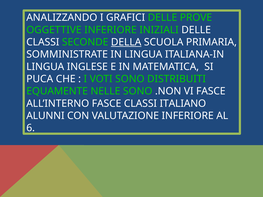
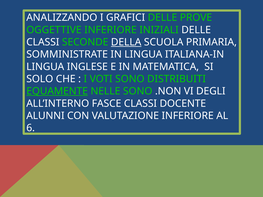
PUCA: PUCA -> SOLO (40, 79)
EQUAMENTE underline: none -> present (57, 91)
VI FASCE: FASCE -> DEGLI (211, 91)
ITALIANO: ITALIANO -> DOCENTE (183, 104)
